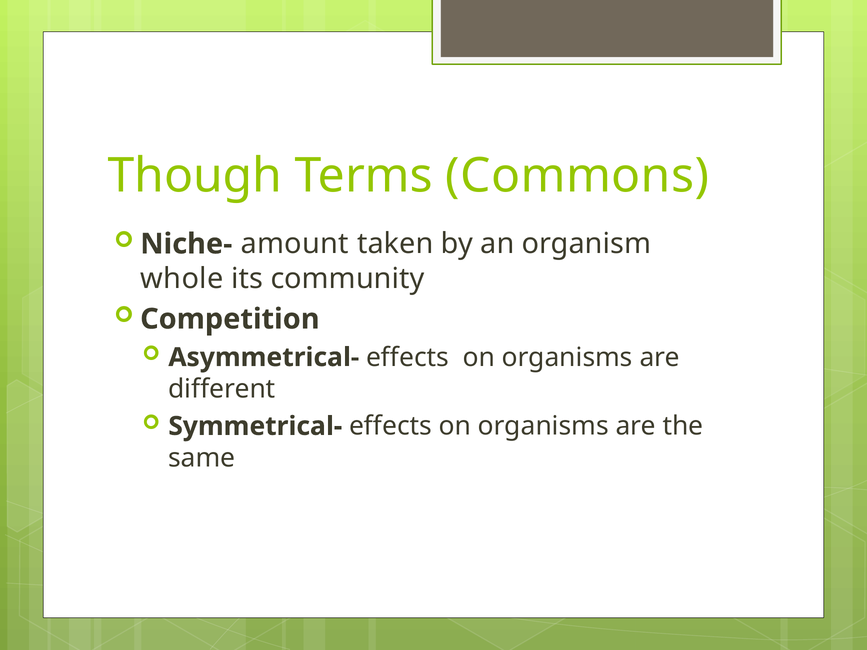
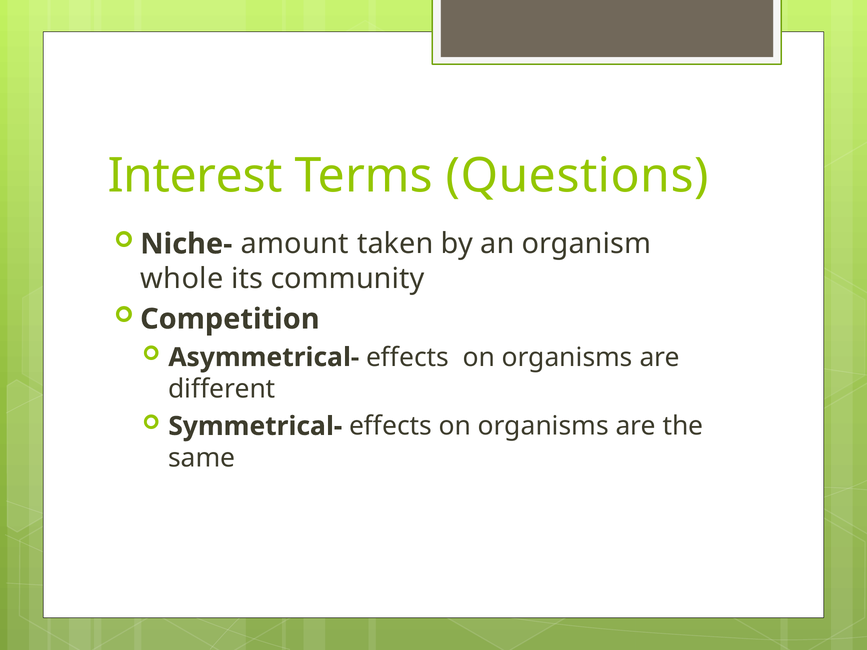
Though: Though -> Interest (195, 176)
Commons: Commons -> Questions (577, 176)
